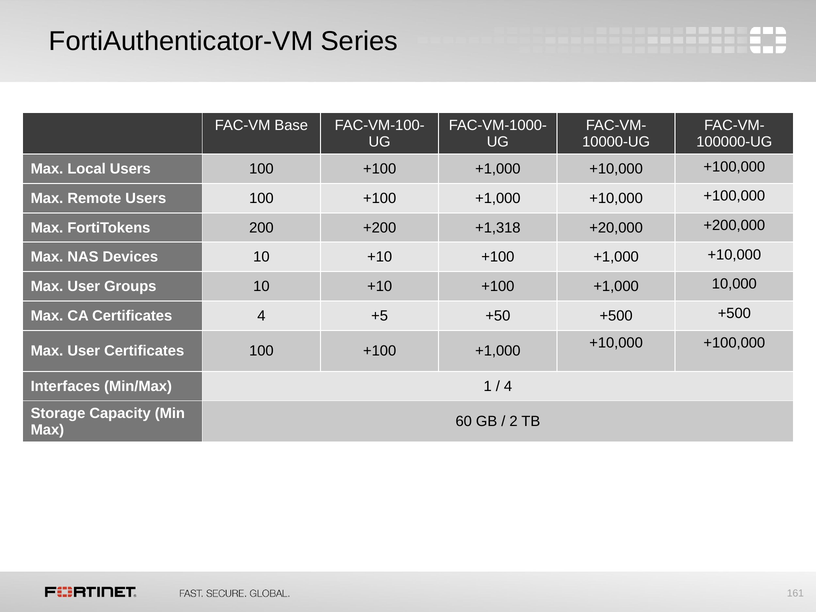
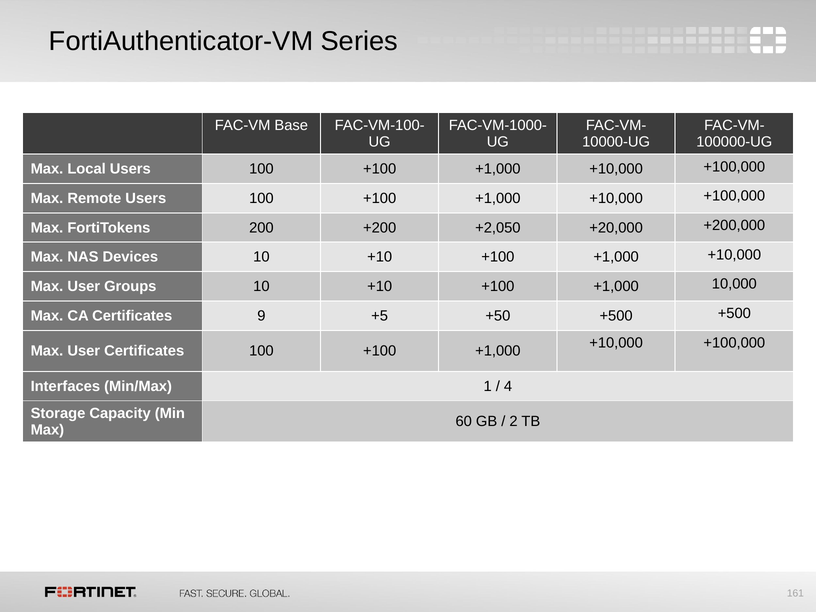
+1,318: +1,318 -> +2,050 (498, 228)
Certificates 4: 4 -> 9 (261, 316)
